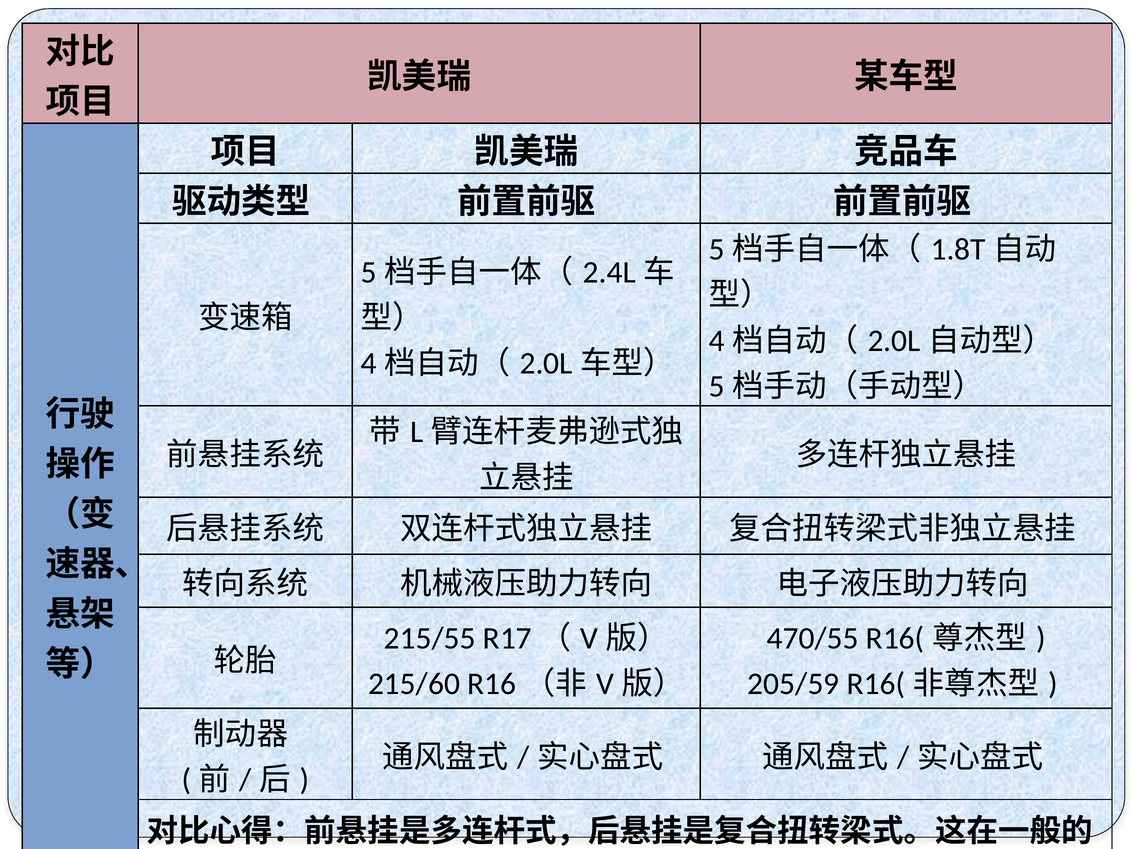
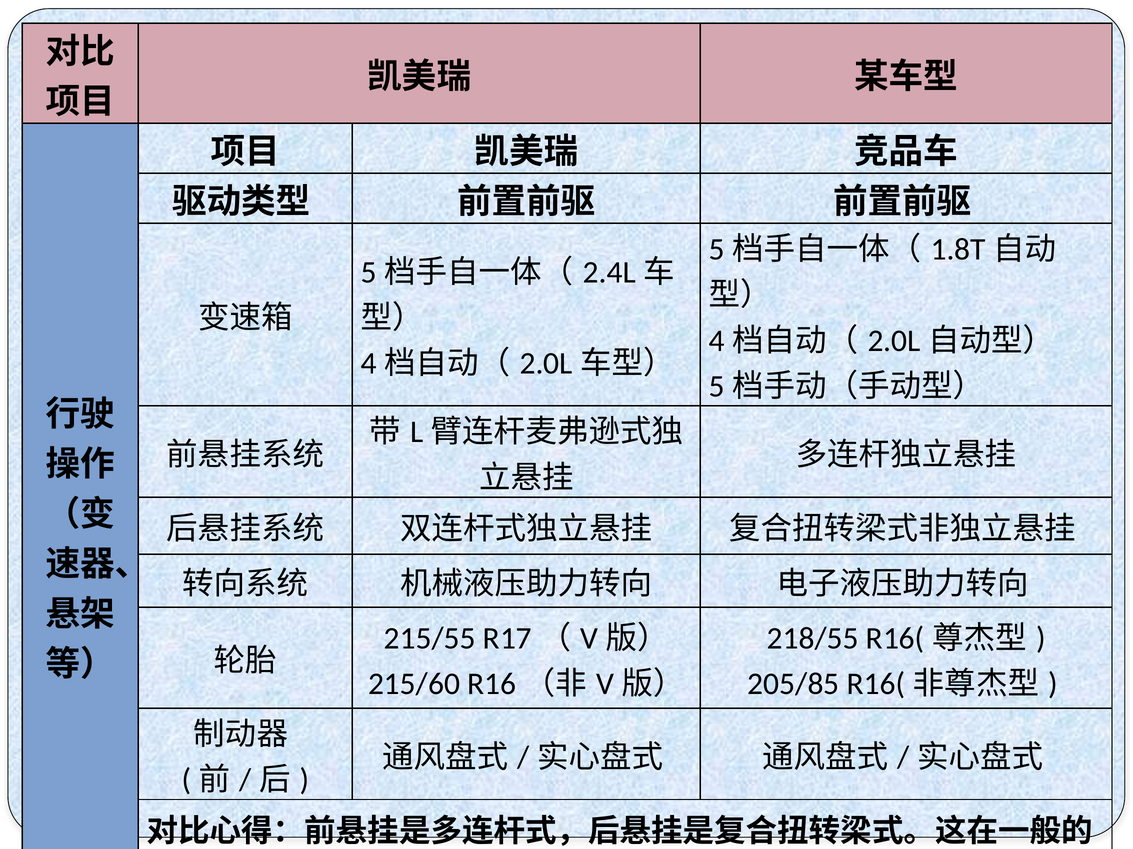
470/55: 470/55 -> 218/55 (813, 639)
205/59: 205/59 -> 205/85 (793, 685)
